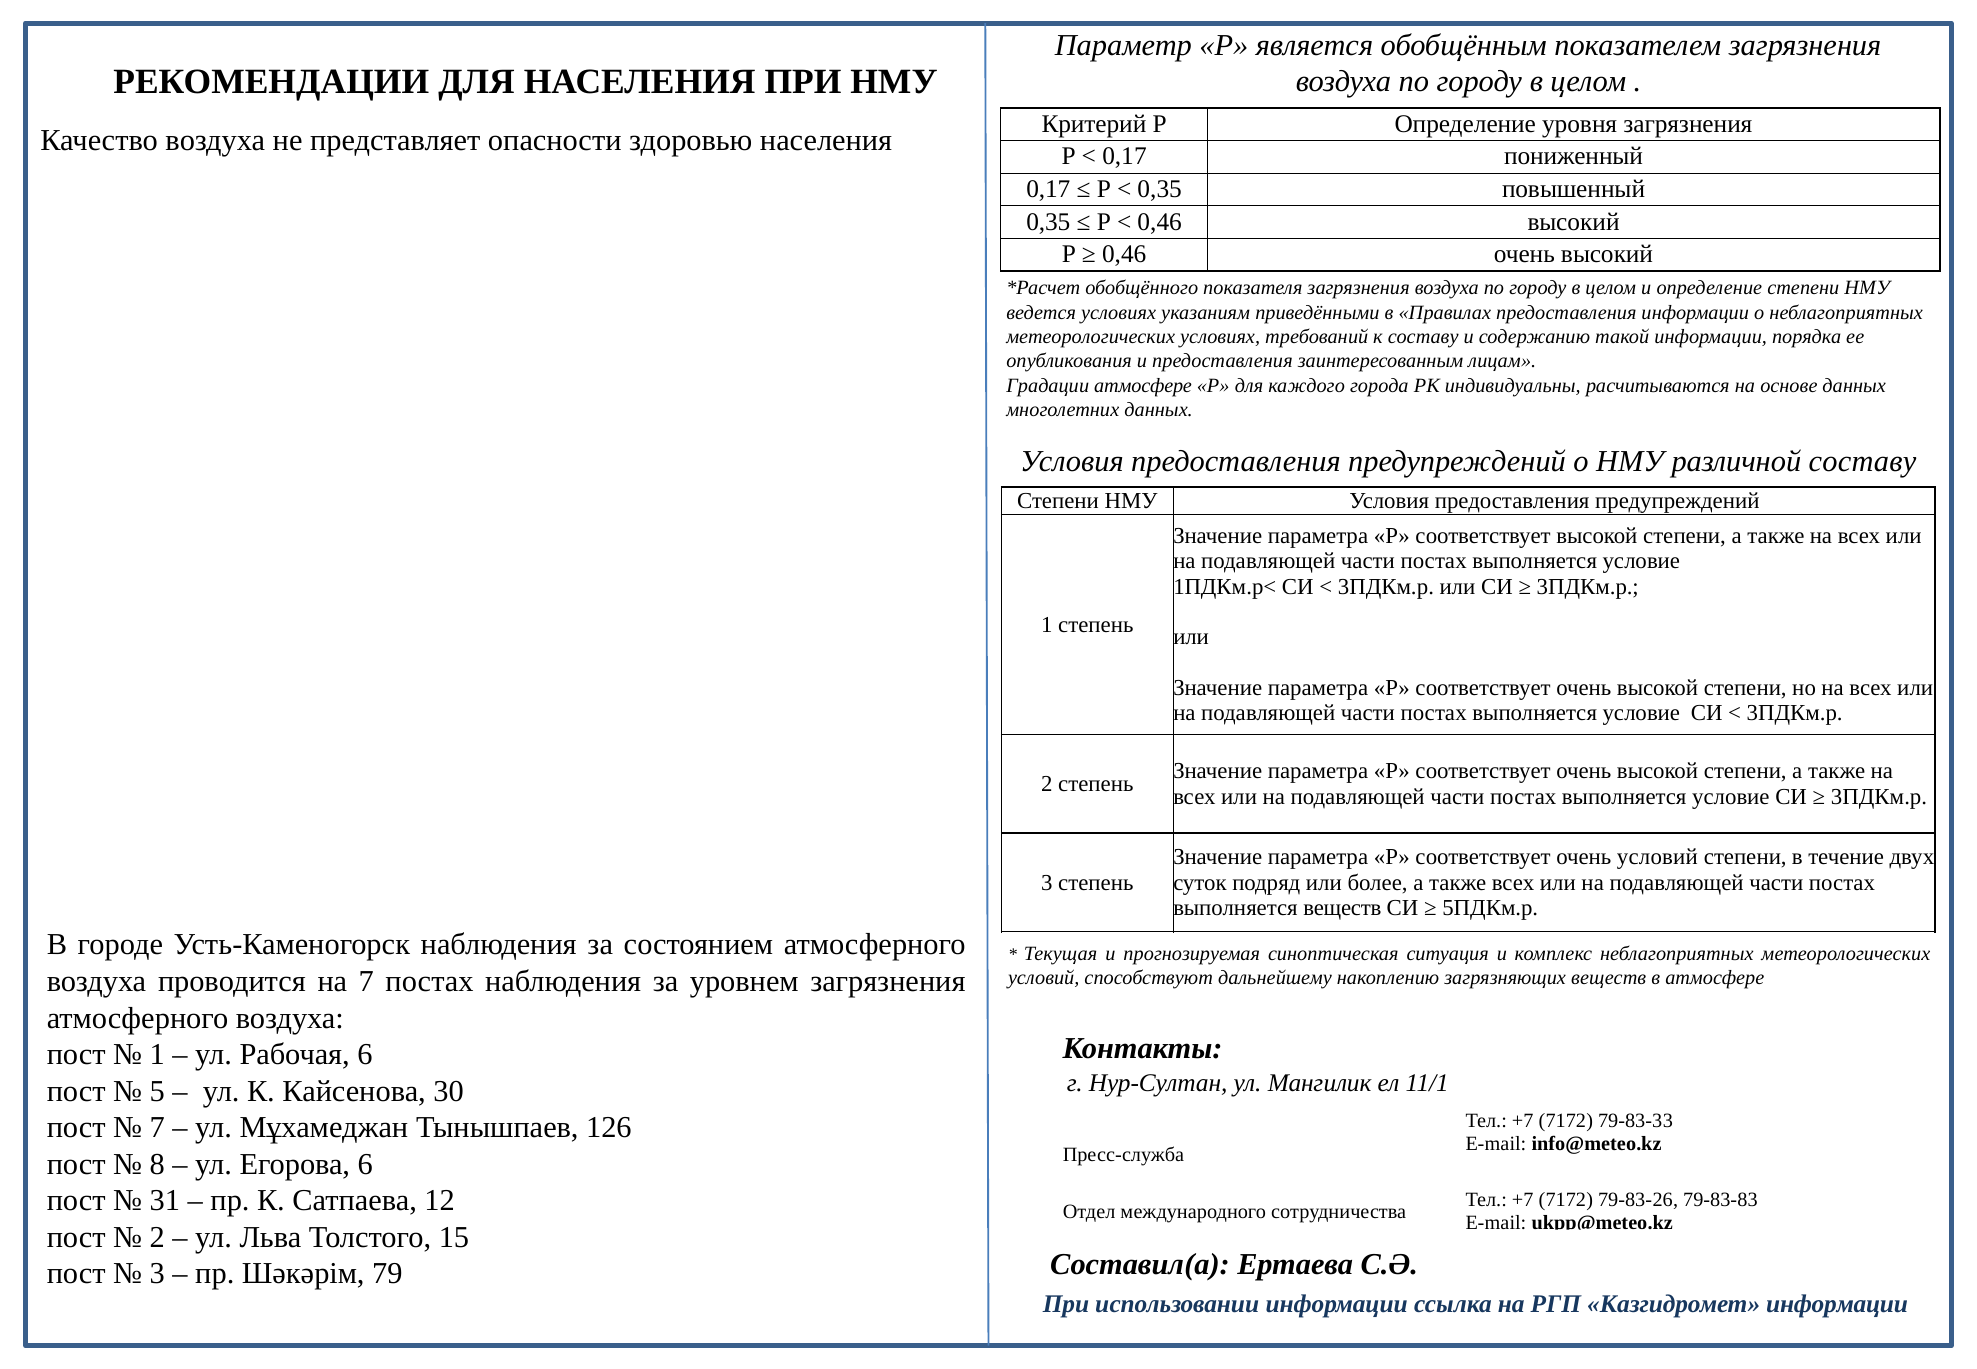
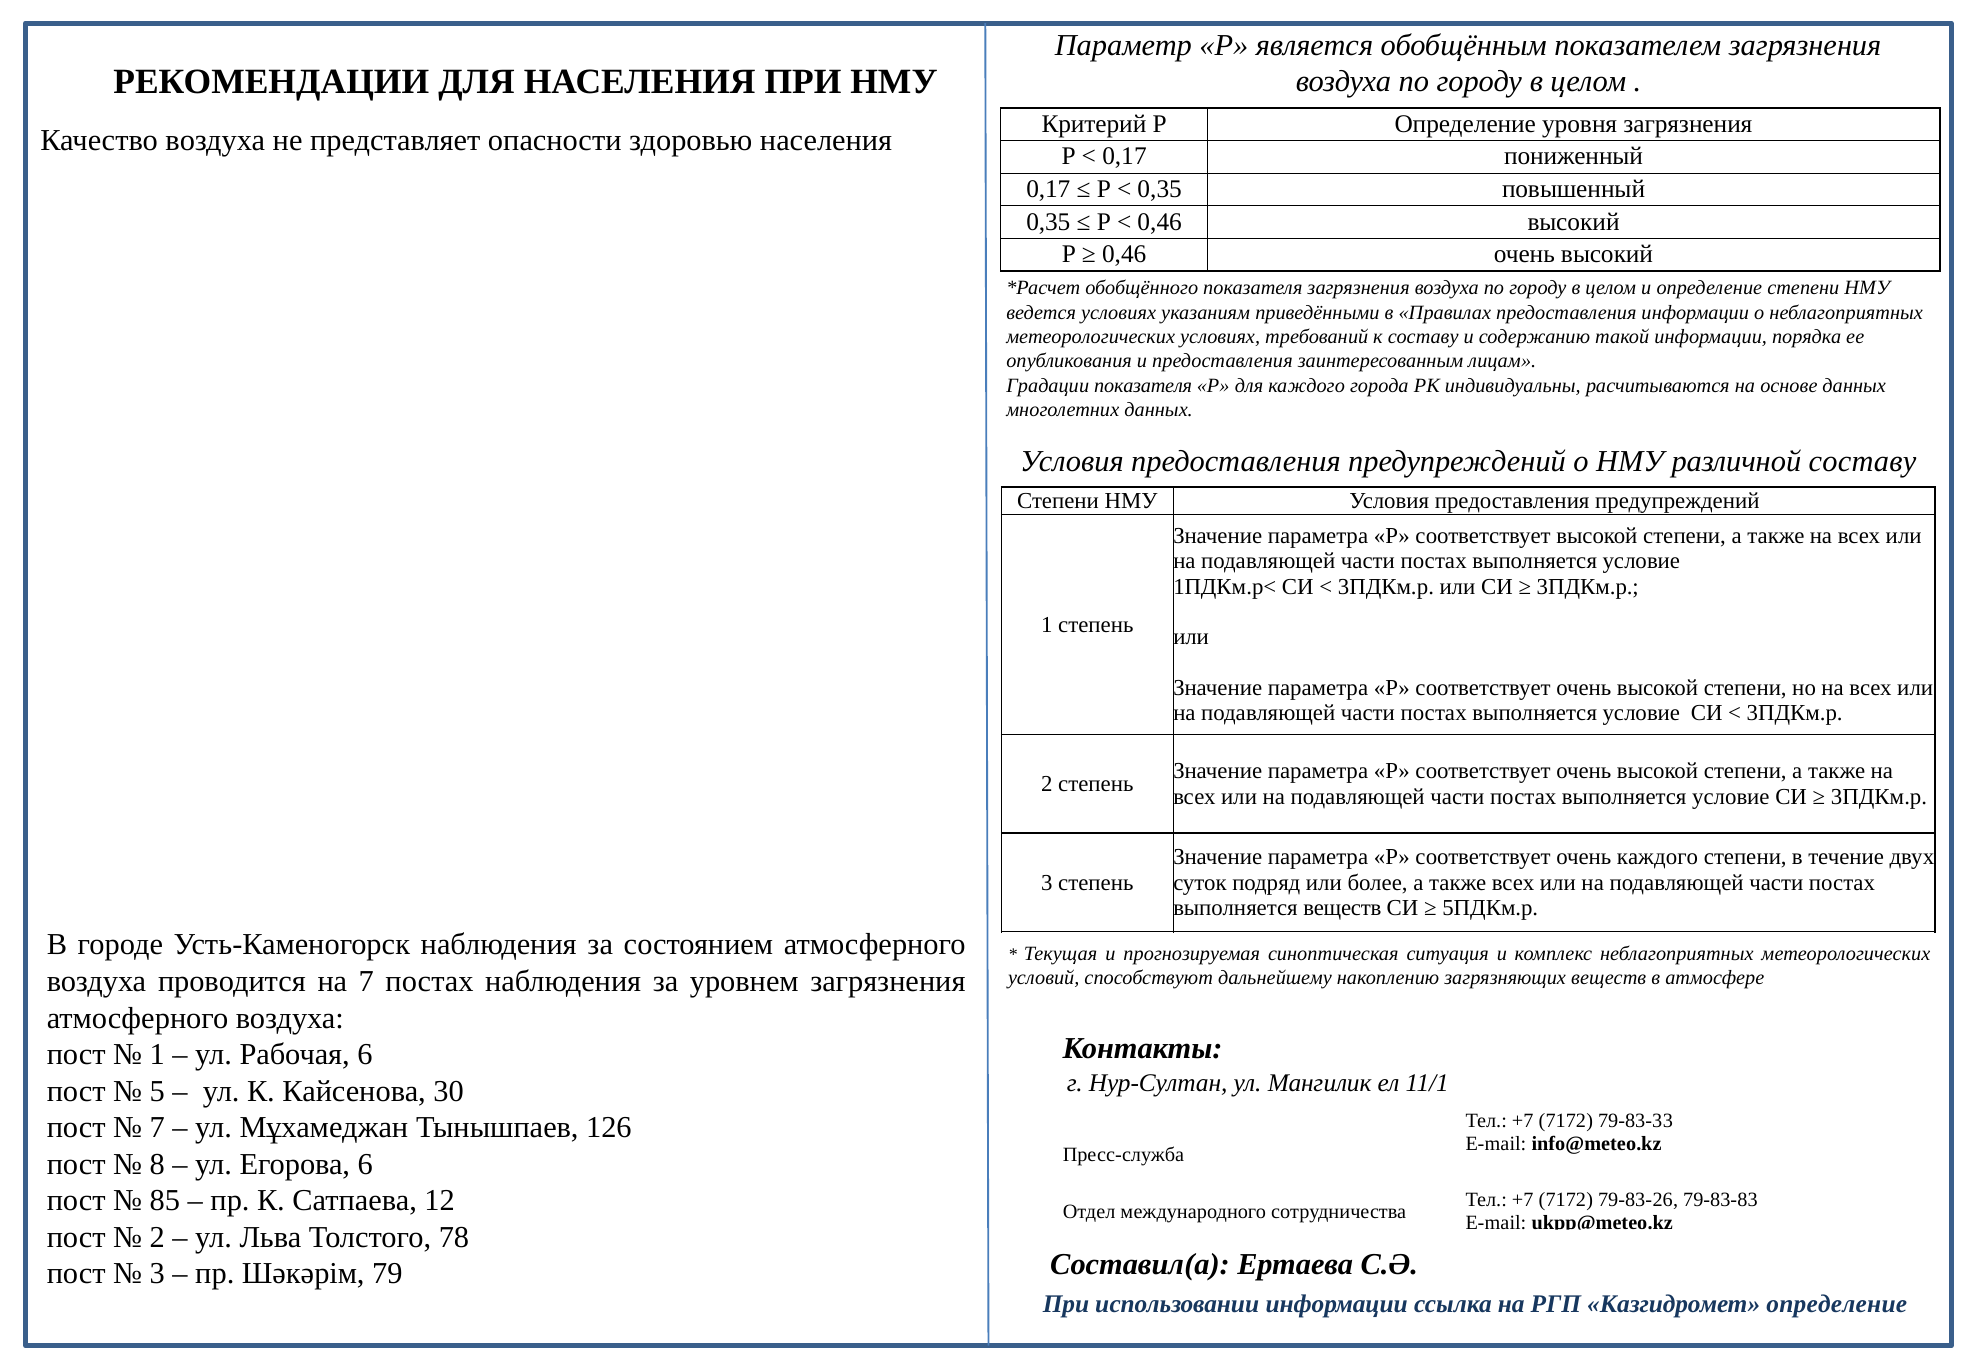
Градации атмосфере: атмосфере -> показателя (1143, 385)
очень условий: условий -> каждого (1658, 857)
31: 31 -> 85 (165, 1200)
15: 15 -> 78 (454, 1237)
Казгидромет информации: информации -> определение (1837, 1303)
